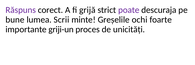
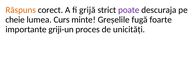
Răspuns colour: purple -> orange (21, 10)
bune: bune -> cheie (15, 20)
Scrii: Scrii -> Curs (62, 20)
ochi: ochi -> fugă (140, 20)
